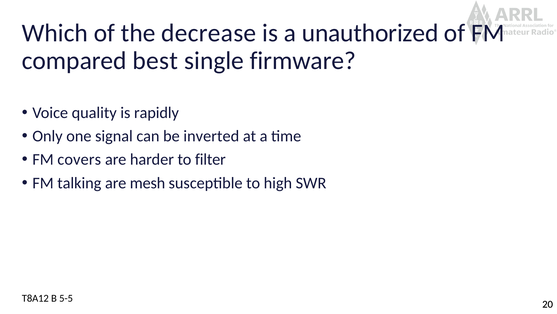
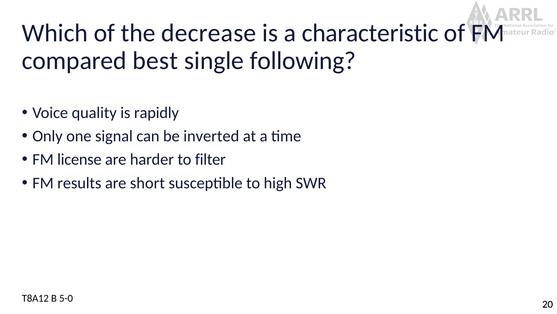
unauthorized: unauthorized -> characteristic (370, 33)
firmware: firmware -> following (303, 61)
covers: covers -> license (79, 159)
talking: talking -> results (79, 183)
mesh: mesh -> short (147, 183)
5-5: 5-5 -> 5-0 (66, 298)
